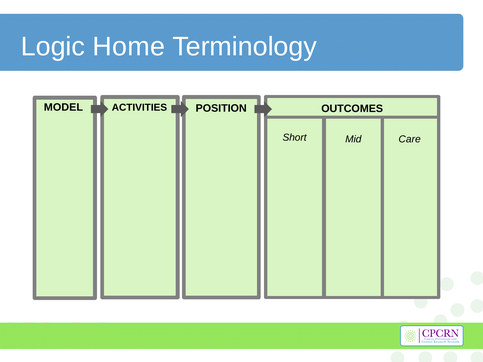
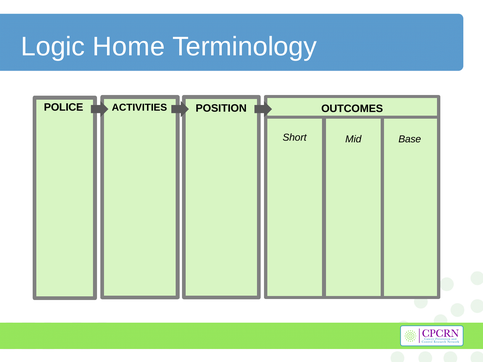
MODEL: MODEL -> POLICE (64, 107)
Care: Care -> Base (410, 139)
